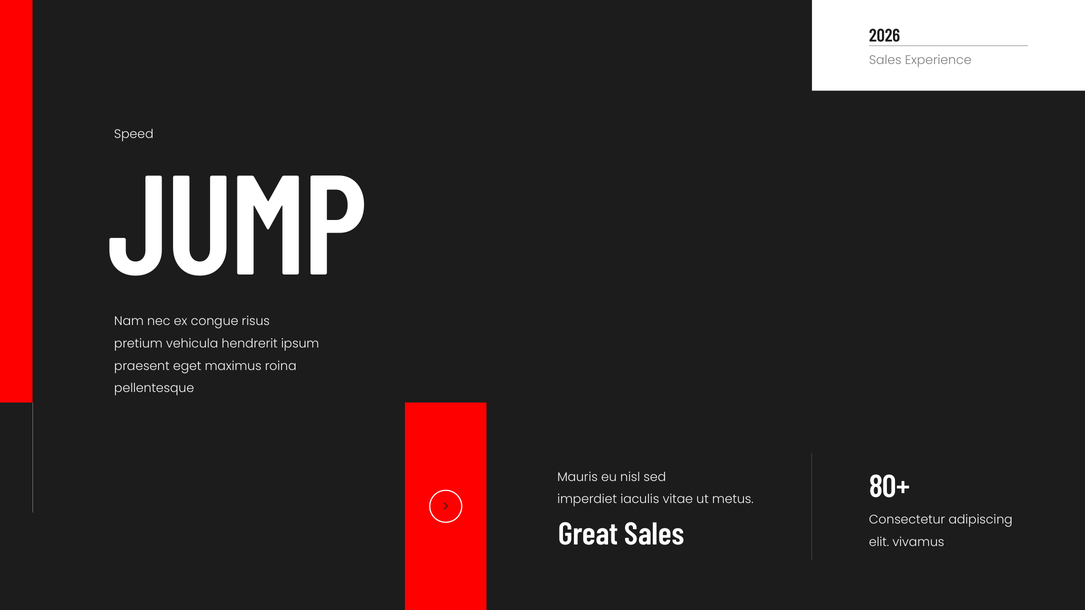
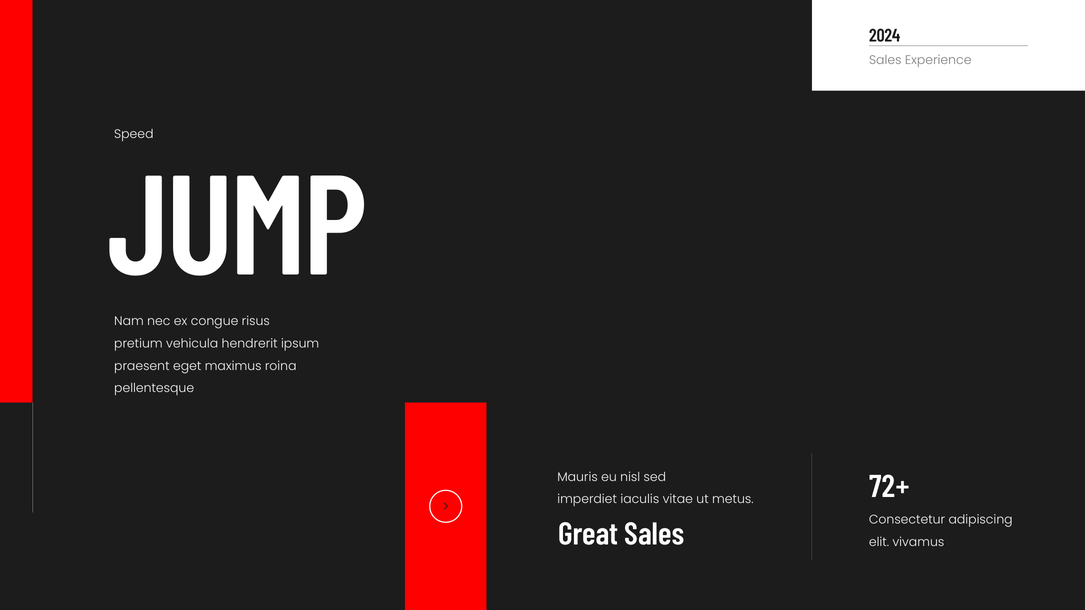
2026: 2026 -> 2024 (885, 36)
80+: 80+ -> 72+ (889, 487)
